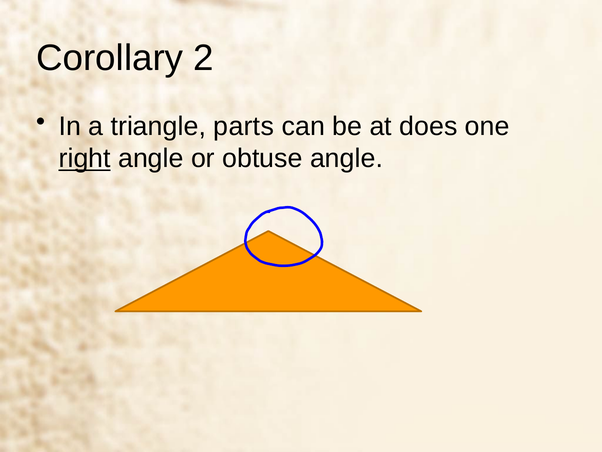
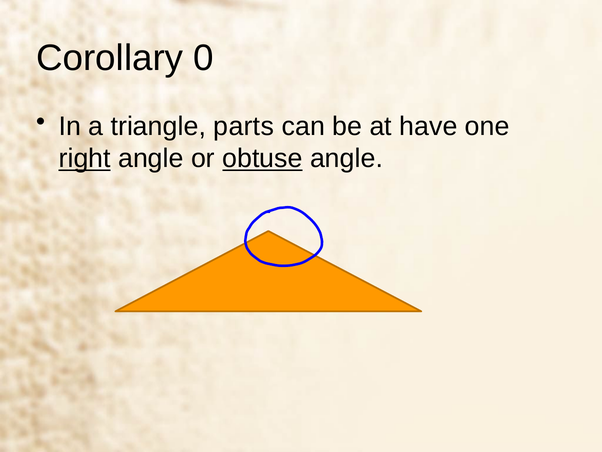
2: 2 -> 0 (204, 58)
does: does -> have (428, 126)
obtuse underline: none -> present (262, 158)
